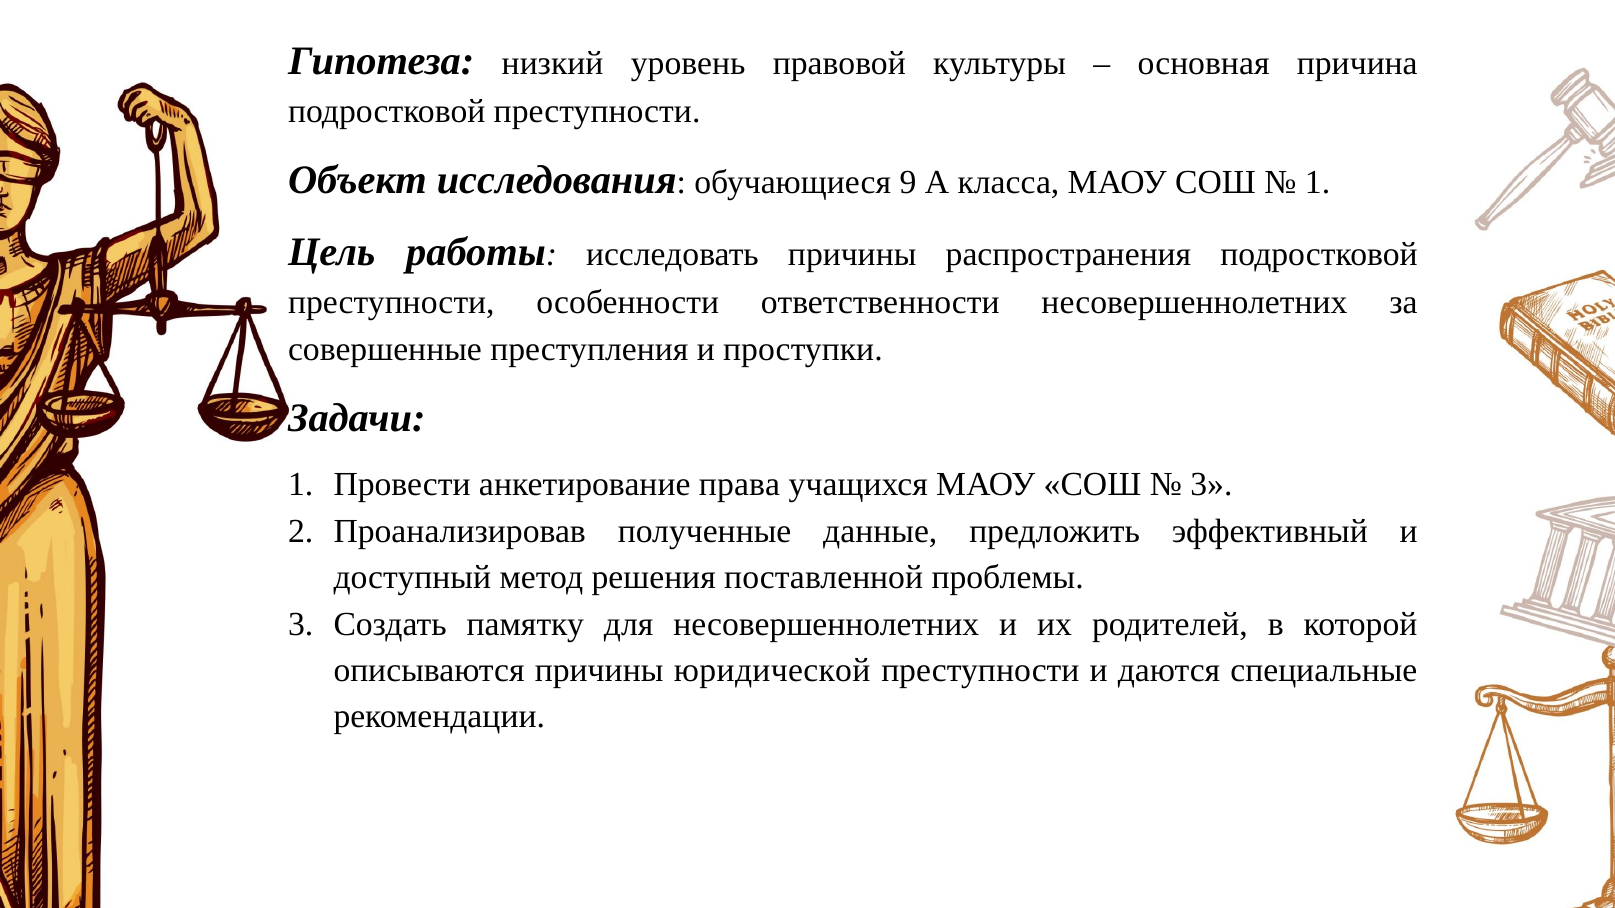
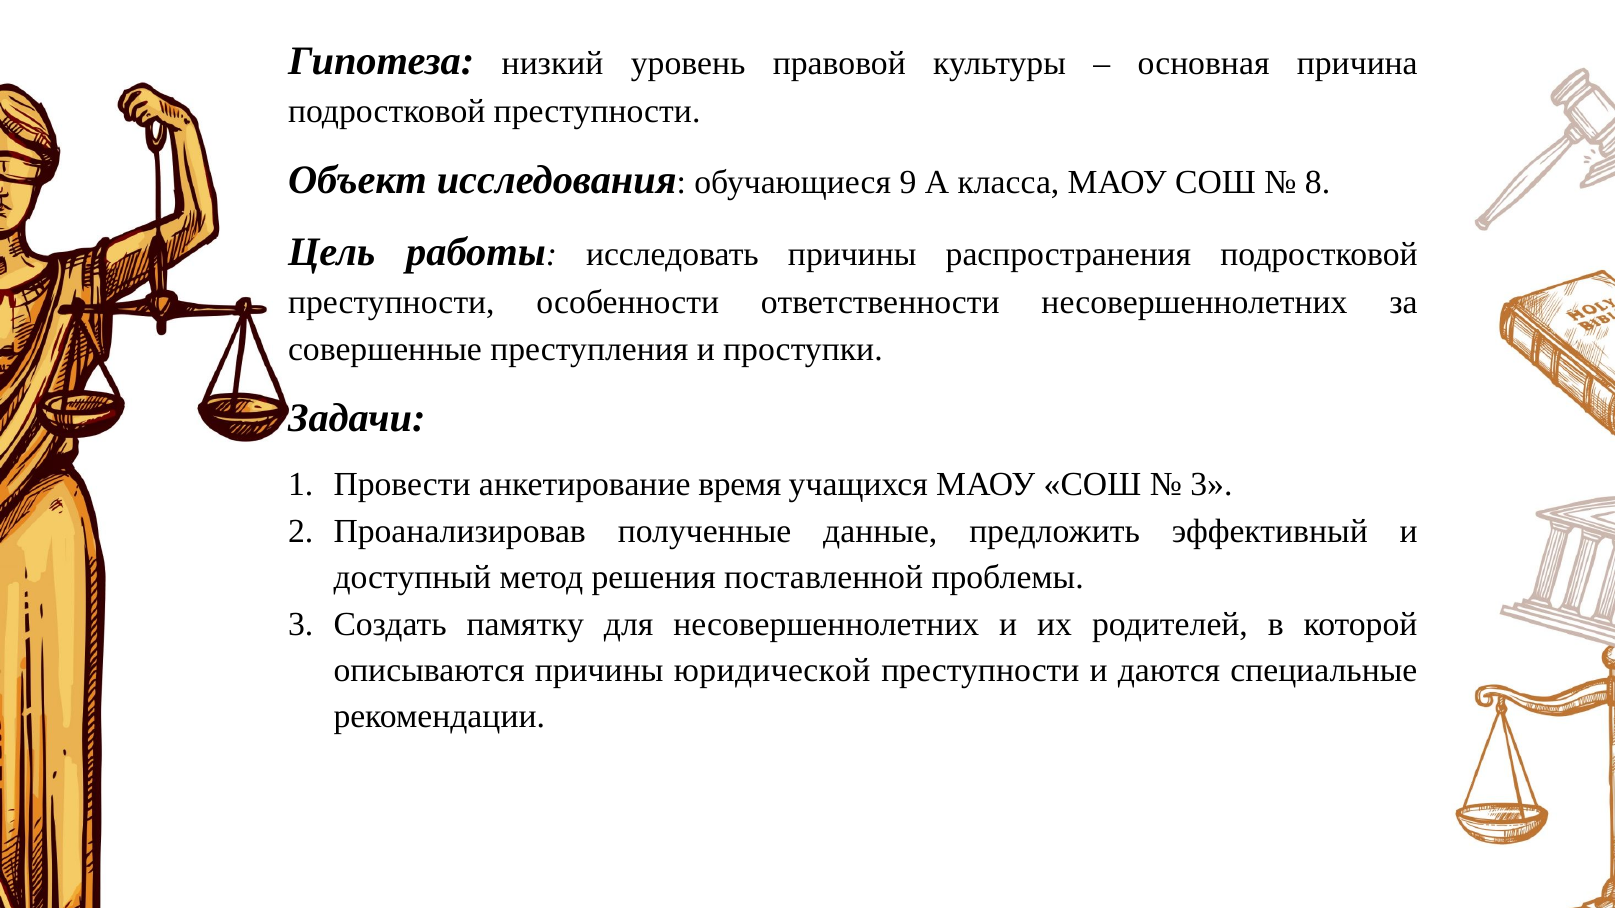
1: 1 -> 8 (1318, 182)
права: права -> время (740, 485)
